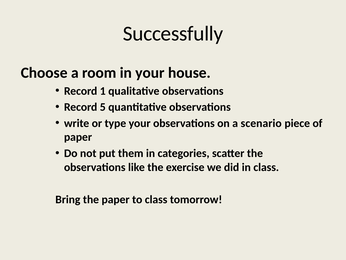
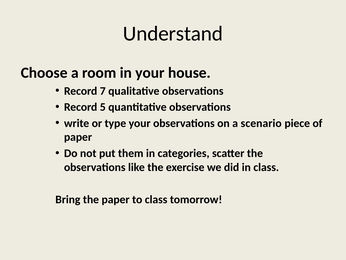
Successfully: Successfully -> Understand (173, 33)
1: 1 -> 7 (103, 91)
